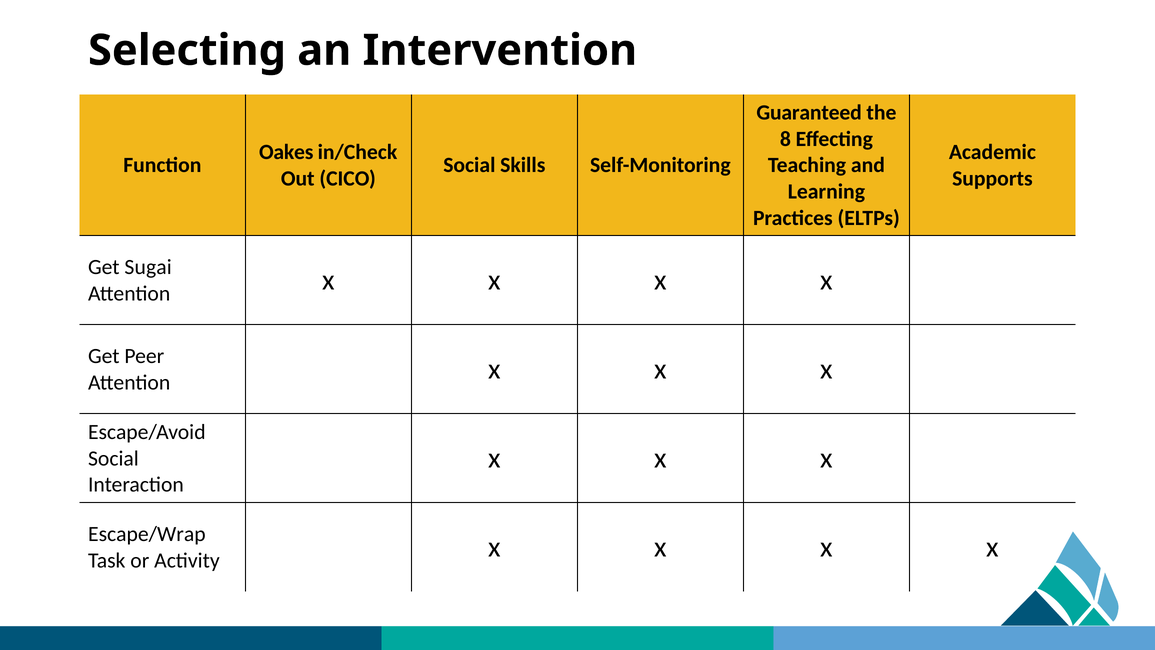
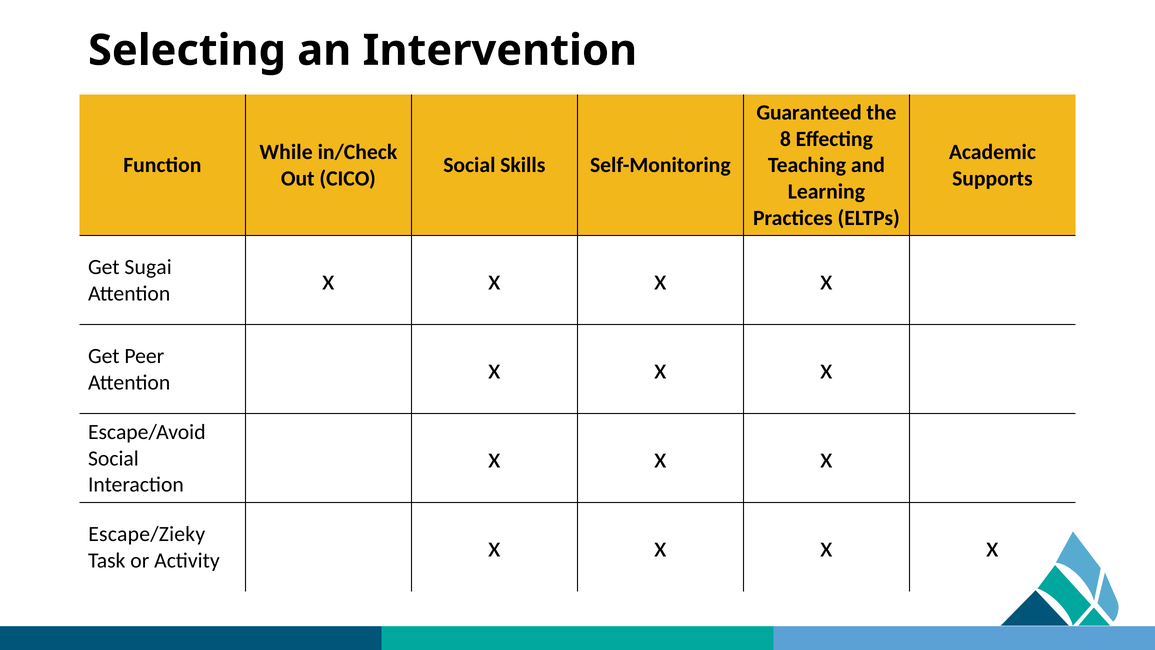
Oakes: Oakes -> While (286, 152)
Escape/Wrap: Escape/Wrap -> Escape/Zieky (147, 534)
